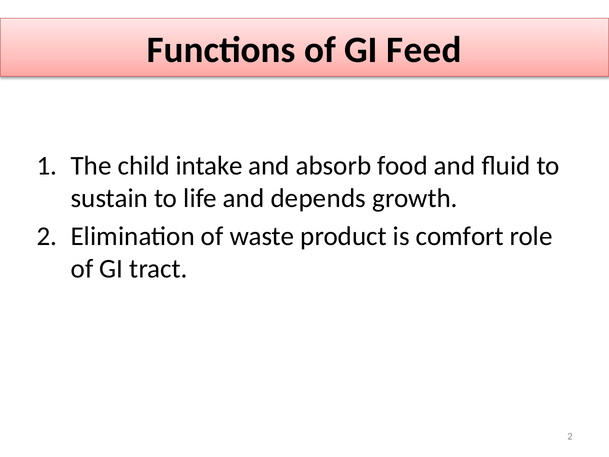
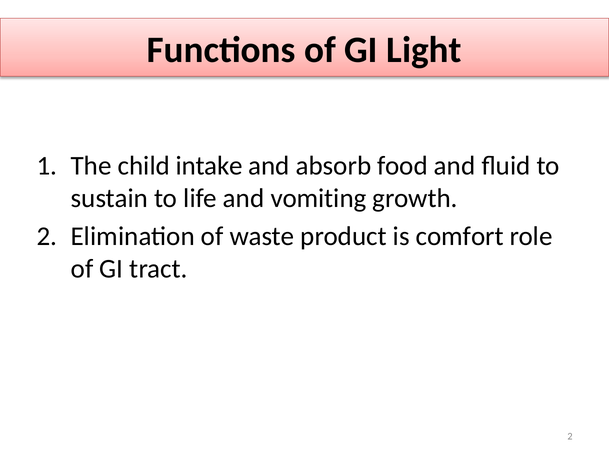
Feed: Feed -> Light (424, 50)
depends: depends -> vomiting (318, 198)
